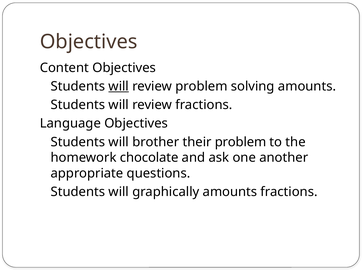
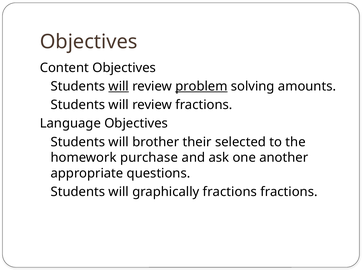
problem underline: none -> present (201, 86)
their problem: problem -> selected (240, 142)
chocolate: chocolate -> purchase (149, 158)
graphically amounts: amounts -> fractions (230, 192)
